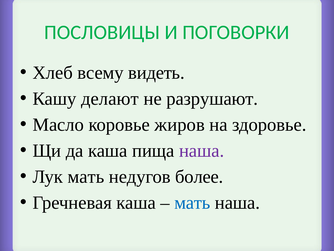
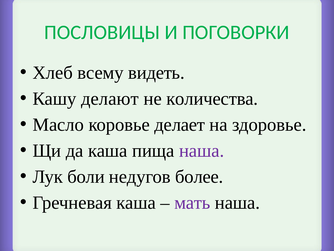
разрушают: разрушают -> количества (212, 98)
жиров: жиров -> делает (180, 124)
Лук мать: мать -> боли (86, 176)
мать colour: blue -> purple (192, 202)
